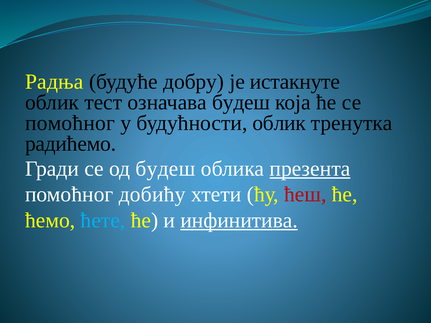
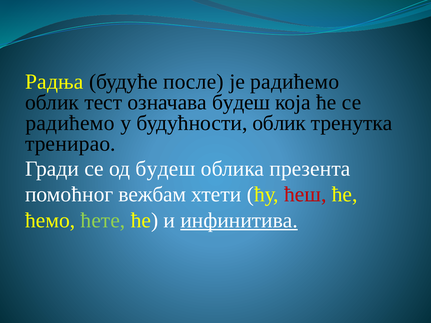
добру: добру -> после (193, 82)
је истакнуте: истакнуте -> радићемо (295, 82)
помоћног: помоћног -> радићемо (70, 123)
радићемо: радићемо -> тренирао (70, 144)
презента underline: present -> none (310, 169)
добићу: добићу -> вежбам (152, 195)
ћете colour: light blue -> light green (103, 220)
